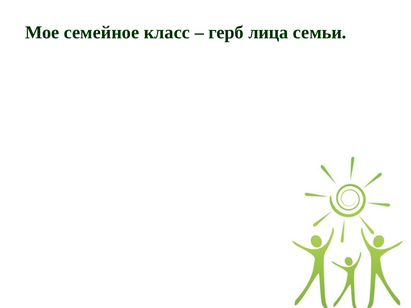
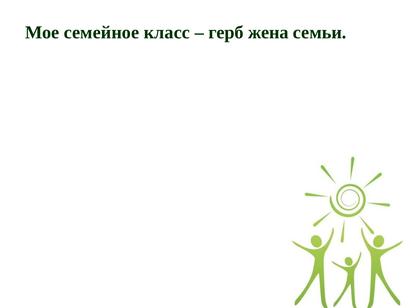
лица: лица -> жена (268, 32)
